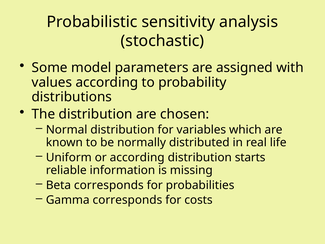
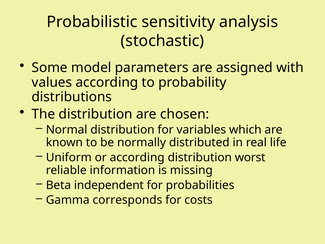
starts: starts -> worst (250, 157)
Beta corresponds: corresponds -> independent (109, 185)
